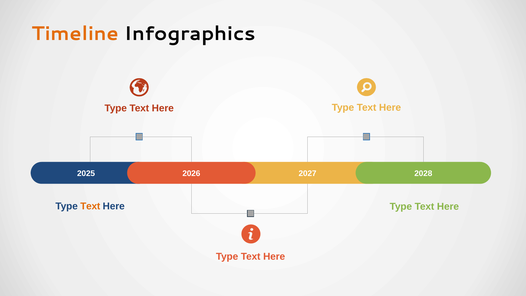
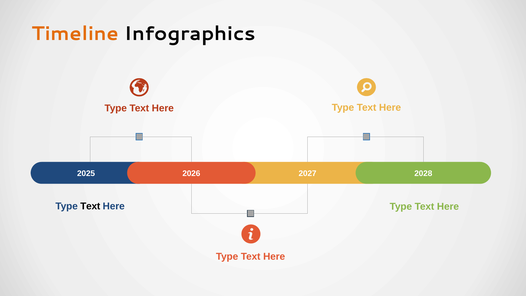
Text colour: orange -> black (90, 206)
